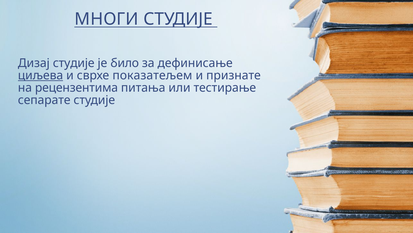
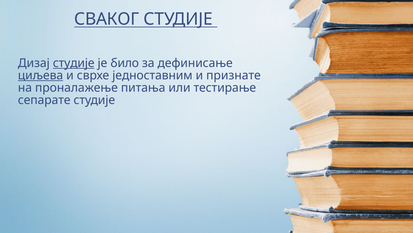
МНОГИ: МНОГИ -> СВАКОГ (107, 19)
студије underline: none -> present (74, 63)
показатељем: показатељем -> једноставним (152, 75)
рецензентима: рецензентима -> проналажење (76, 88)
